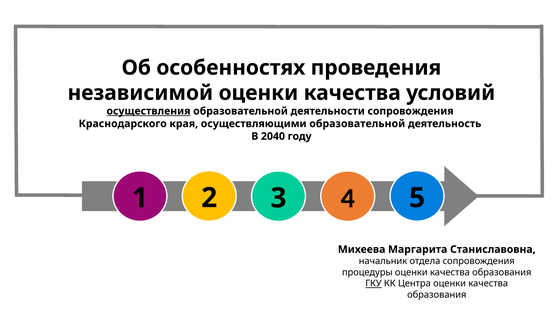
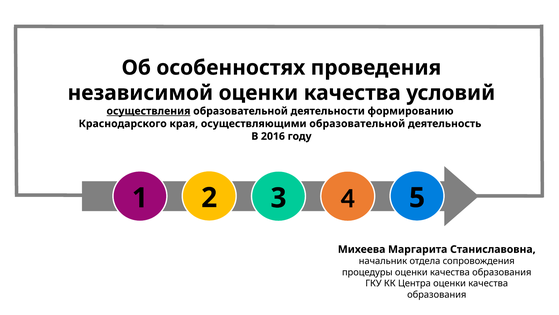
деятельности сопровождения: сопровождения -> формированию (411, 111)
2040: 2040 -> 2016 (273, 136)
ГКУ underline: present -> none (373, 283)
